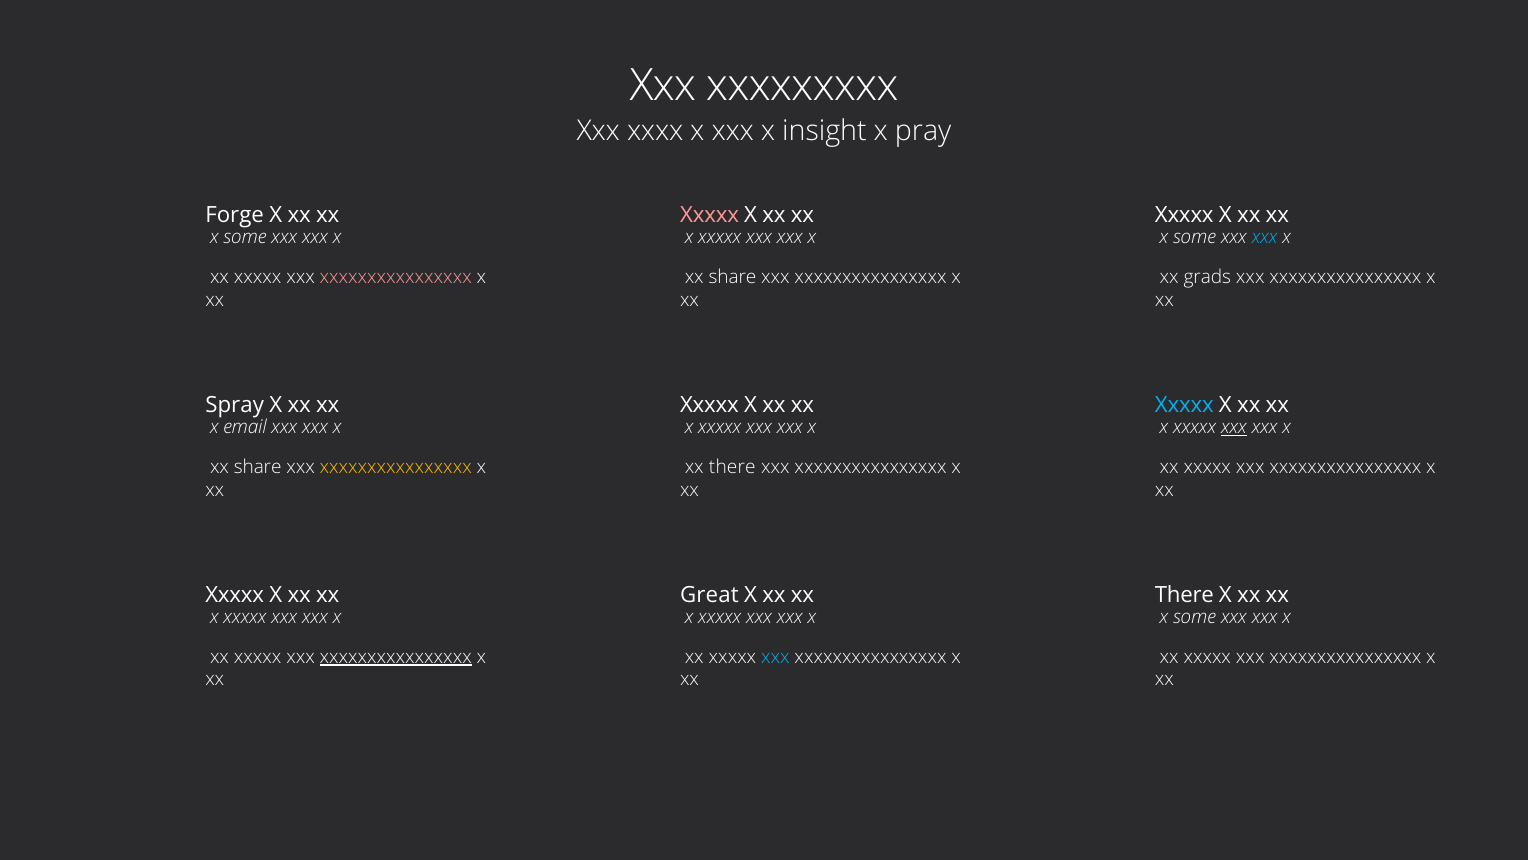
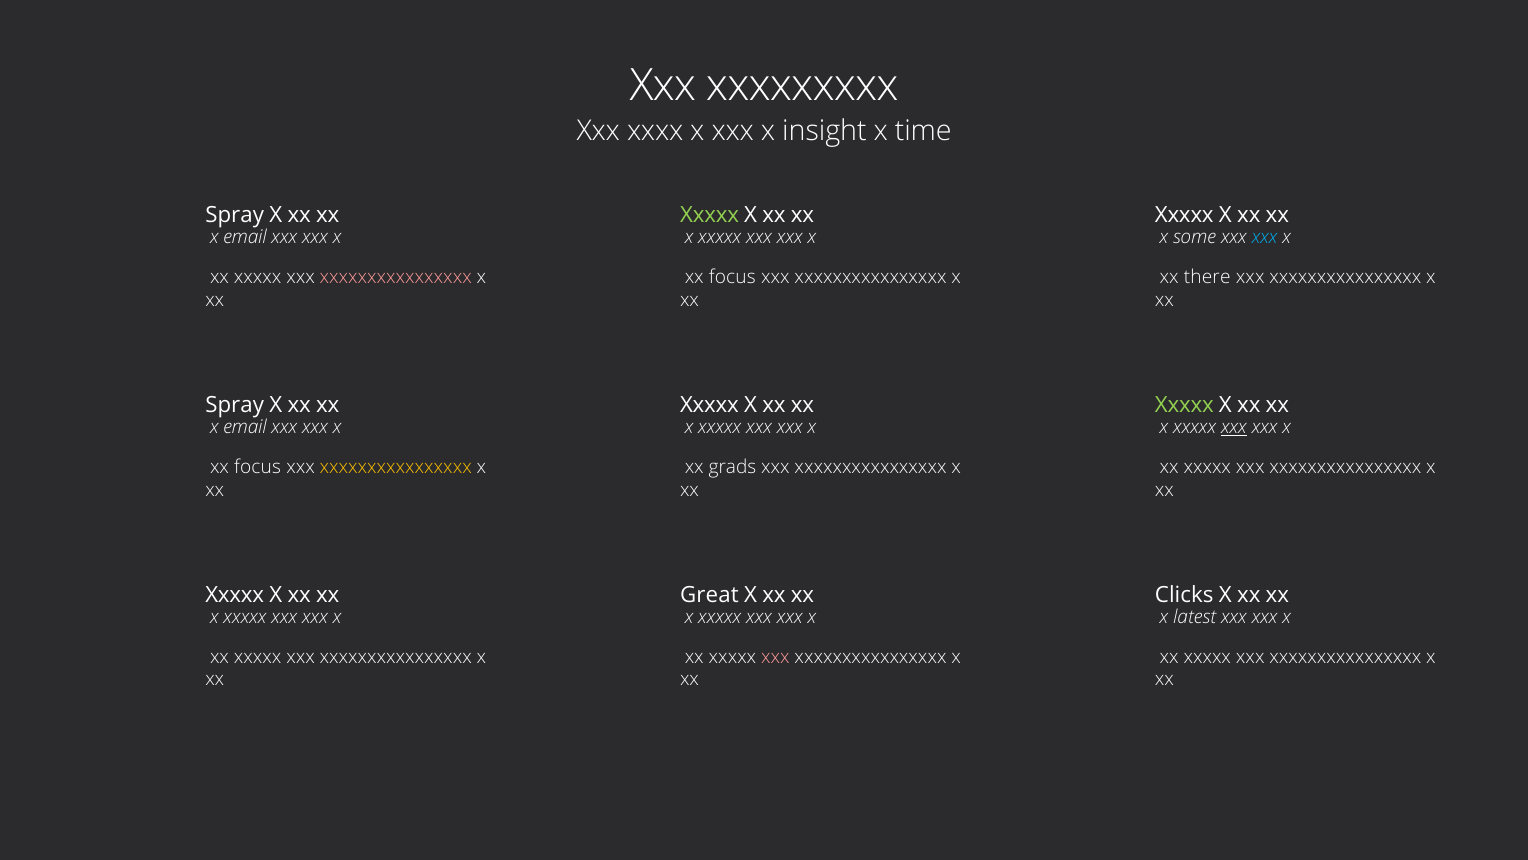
pray: pray -> time (923, 131)
Forge: Forge -> Spray (235, 215)
Xxxxx colour: pink -> light green (710, 215)
some: some -> email (245, 237)
share: share -> focus (732, 277)
grads: grads -> there (1207, 277)
Xxxxx colour: light blue -> light green (1184, 405)
share: share -> focus (258, 467)
there: there -> grads (732, 467)
There: There -> Clicks (1184, 595)
some: some -> latest (1195, 617)
xxxxxxxxxxxxxxxx underline: present -> none (396, 656)
xxx colour: light blue -> pink (775, 656)
